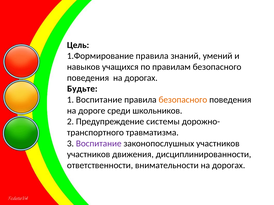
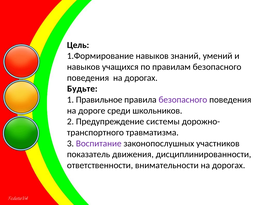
1.Формирование правила: правила -> навыков (152, 56)
1 Воспитание: Воспитание -> Правильное (99, 100)
безопасного colour: orange -> purple (183, 100)
участников: участников -> показатель (89, 155)
